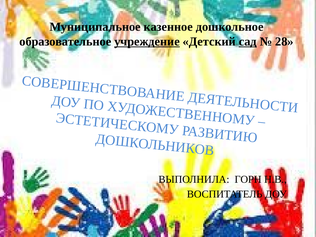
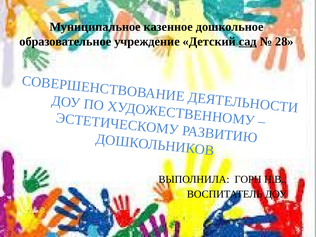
учреждение underline: present -> none (147, 41)
